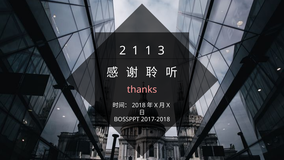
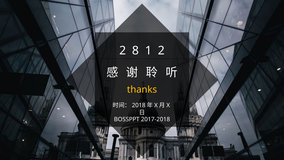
2 1: 1 -> 8 (136, 50)
1 3: 3 -> 2 (161, 50)
thanks colour: pink -> yellow (142, 89)
